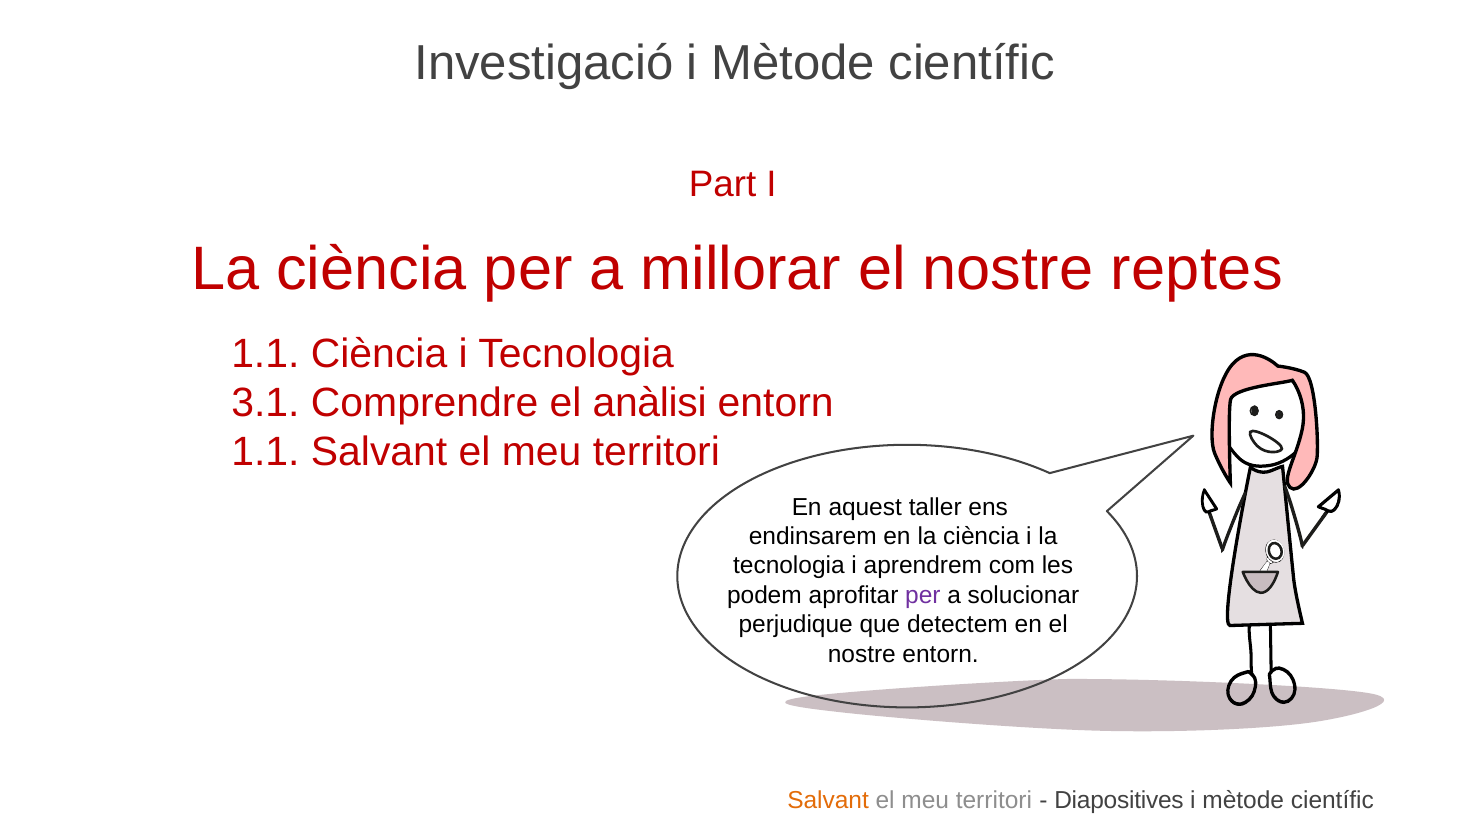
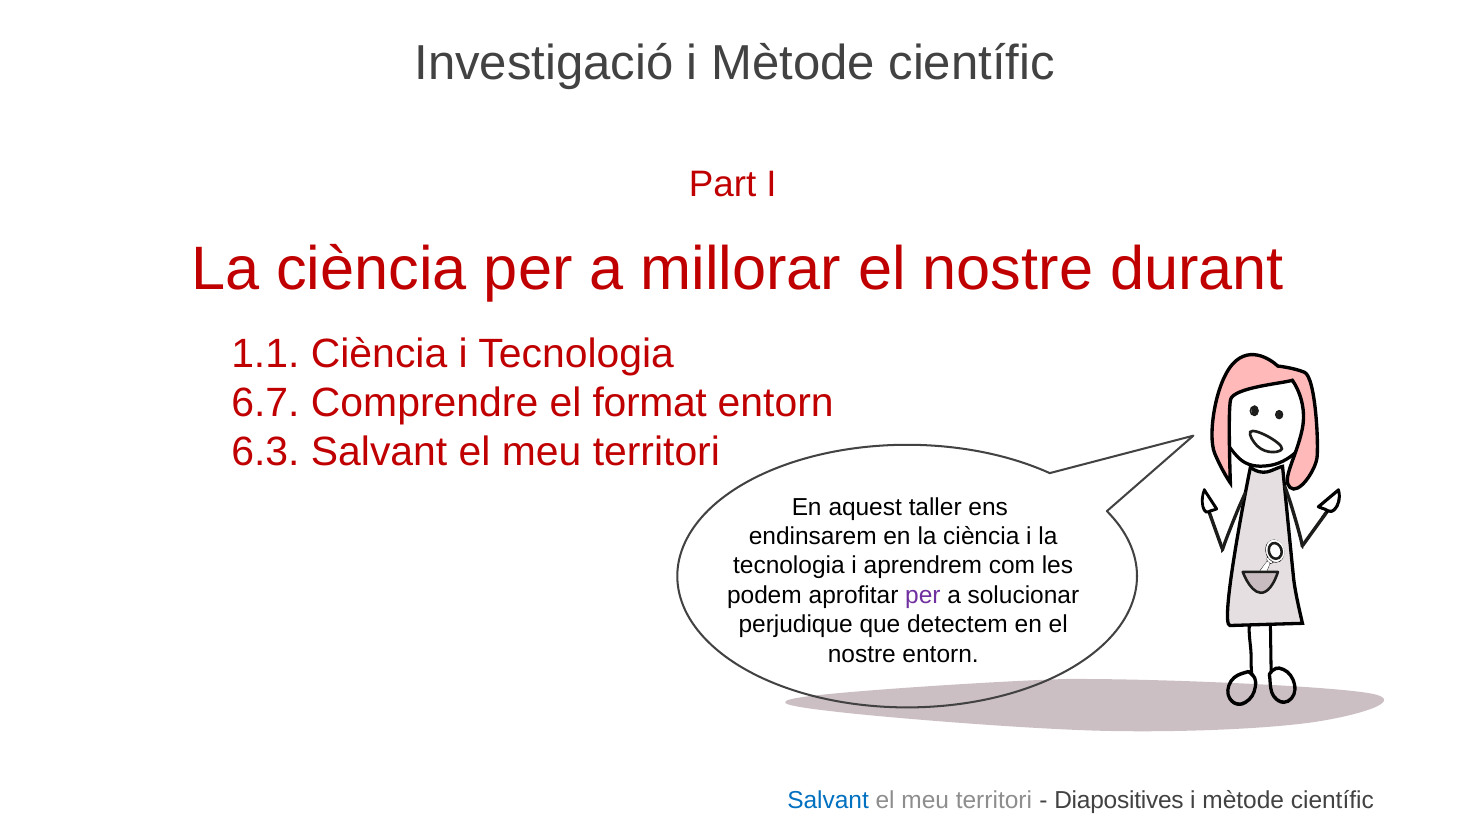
reptes: reptes -> durant (1197, 269)
3.1: 3.1 -> 6.7 (265, 403)
anàlisi: anàlisi -> format (650, 403)
1.1: 1.1 -> 6.3 (265, 452)
Salvant colour: orange -> blue (828, 800)
